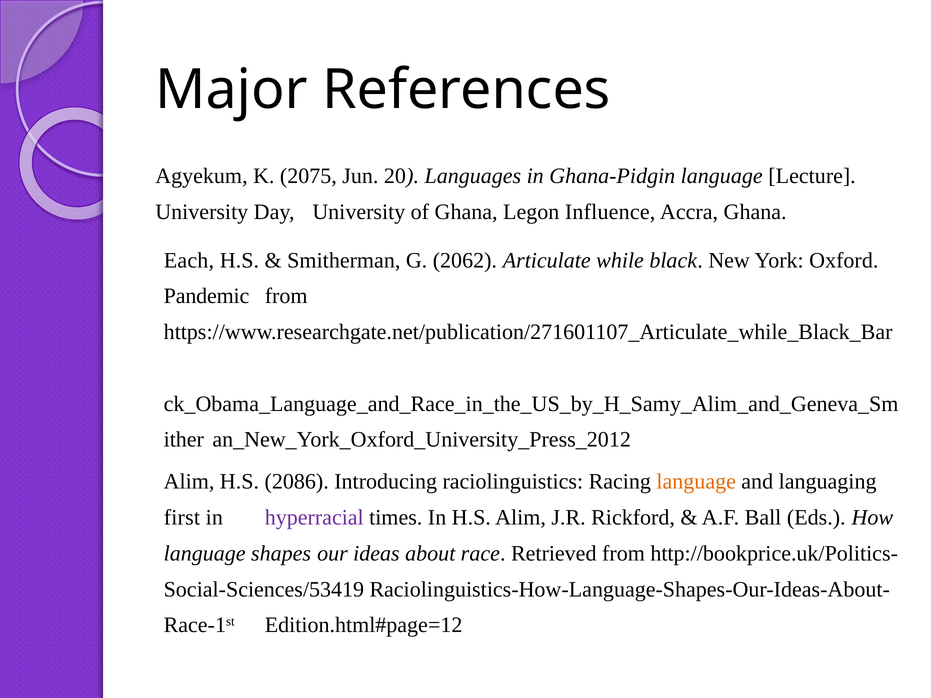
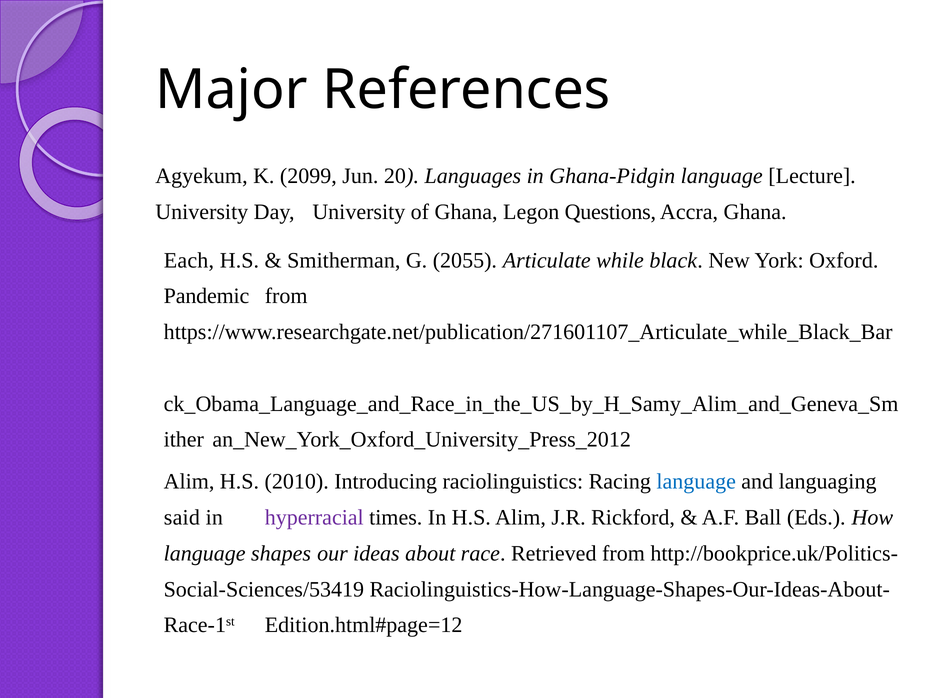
2075: 2075 -> 2099 (308, 176)
Influence: Influence -> Questions (610, 212)
2062: 2062 -> 2055 (465, 260)
2086: 2086 -> 2010 (297, 482)
language colour: orange -> blue (696, 482)
first: first -> said (182, 518)
